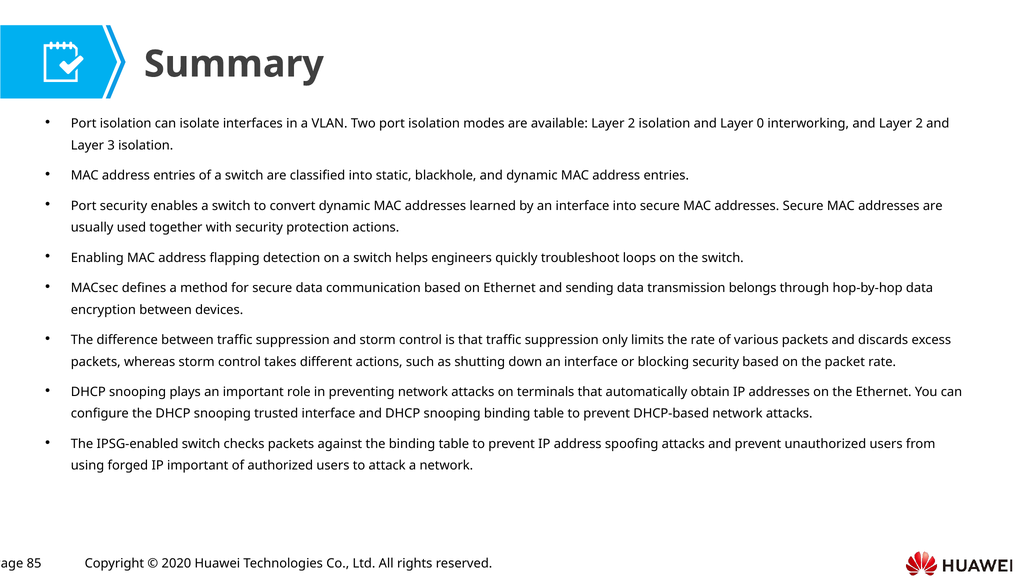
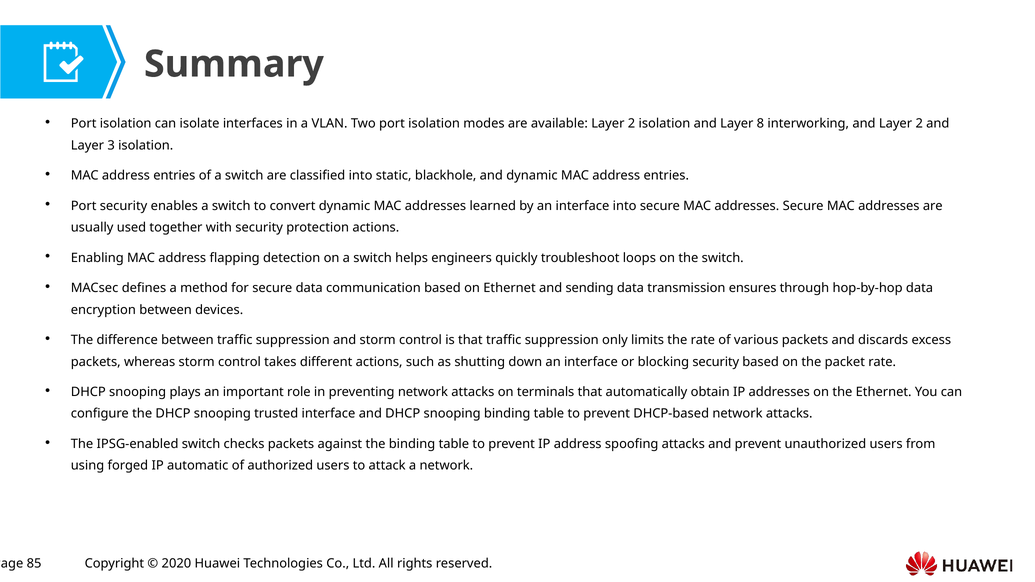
0: 0 -> 8 (760, 124)
belongs: belongs -> ensures (753, 288)
IP important: important -> automatic (198, 466)
